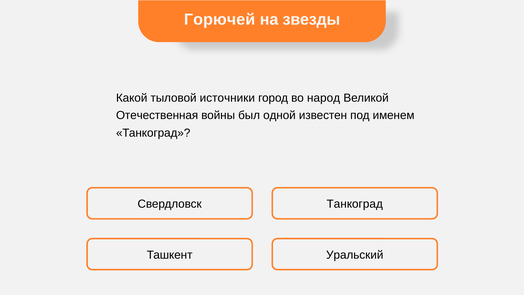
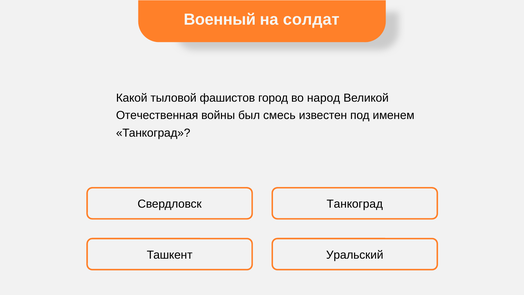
Горючей: Горючей -> Военный (220, 19)
звезды: звезды -> солдат (311, 19)
источники: источники -> фашистов (227, 98)
одной: одной -> смесь (279, 115)
